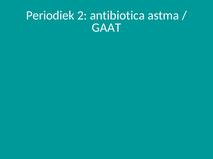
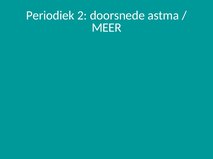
antibiotica: antibiotica -> doorsnede (117, 16)
GAAT: GAAT -> MEER (107, 28)
